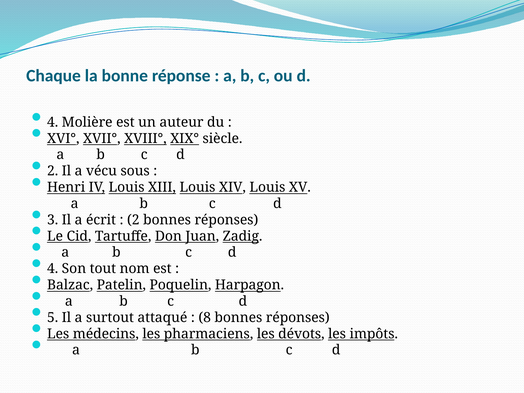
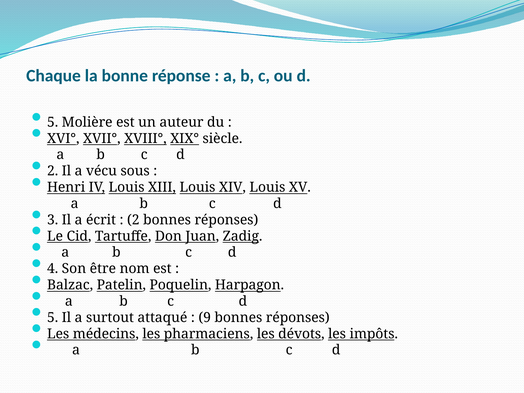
4: 4 -> 5 (53, 122)
tout: tout -> être (103, 269)
8: 8 -> 9 (205, 318)
